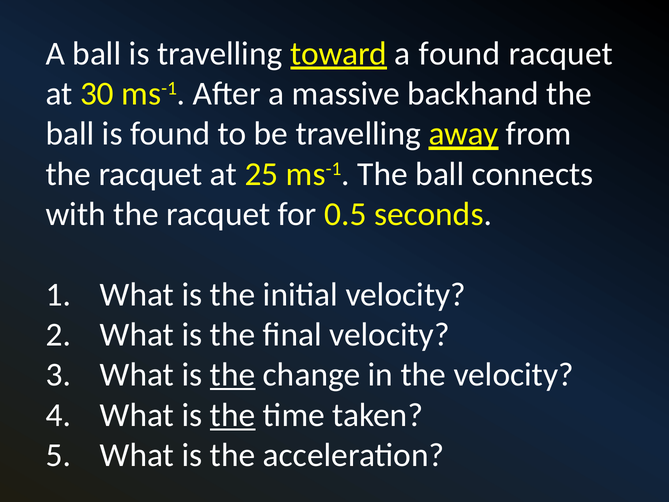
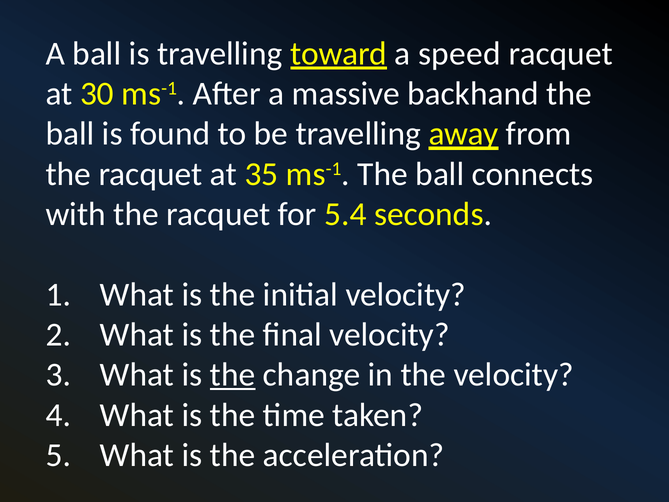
a found: found -> speed (459, 54)
25: 25 -> 35 (261, 174)
0.5: 0.5 -> 5.4 (345, 214)
the underline: present -> none (233, 415)
